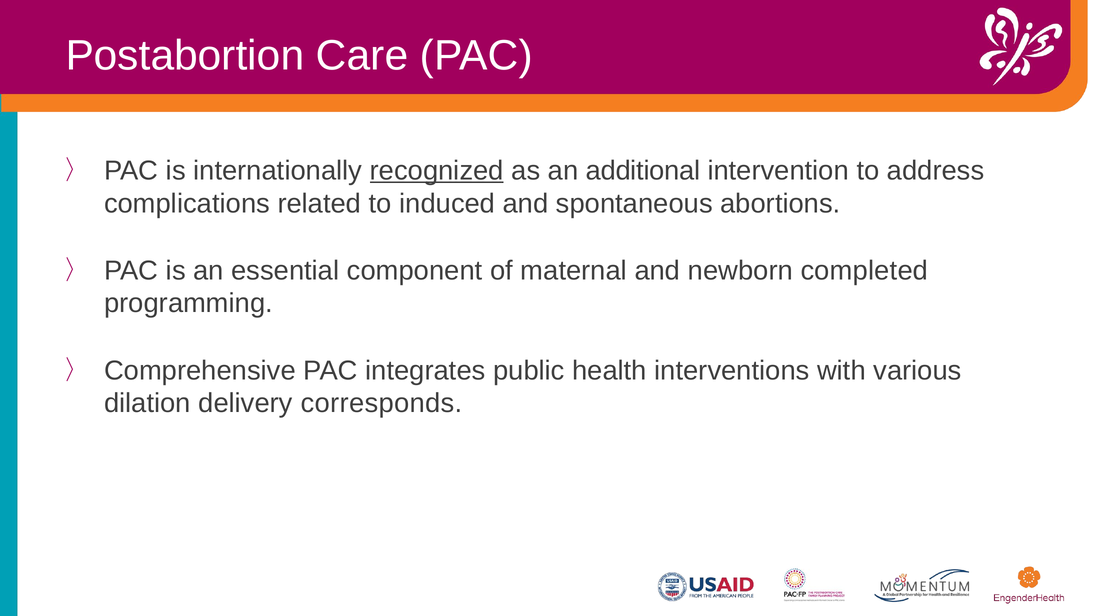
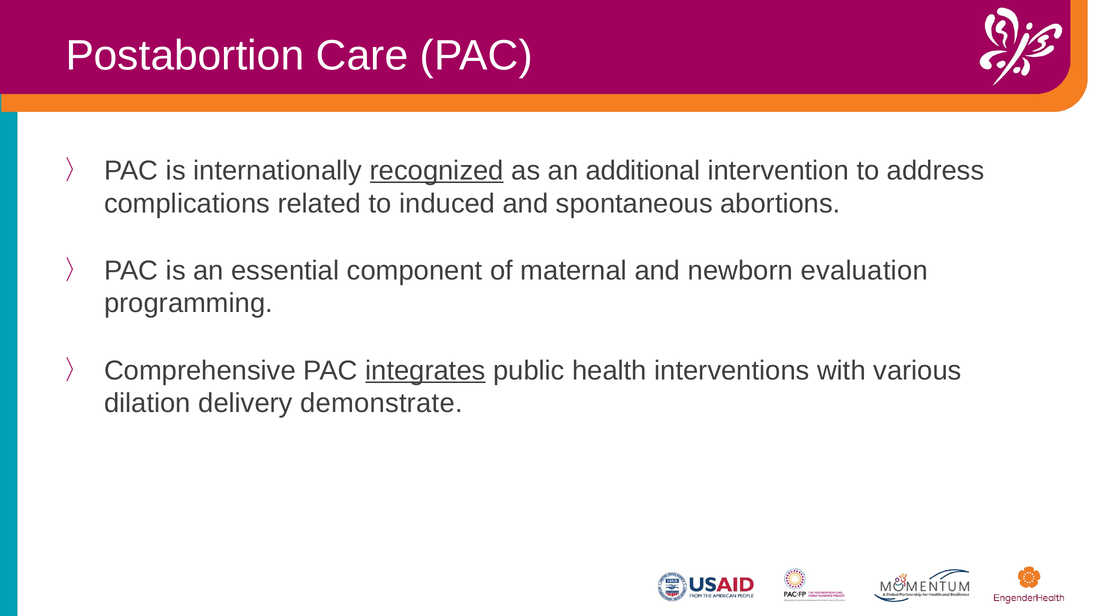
completed: completed -> evaluation (864, 271)
integrates underline: none -> present (425, 371)
corresponds: corresponds -> demonstrate (381, 404)
